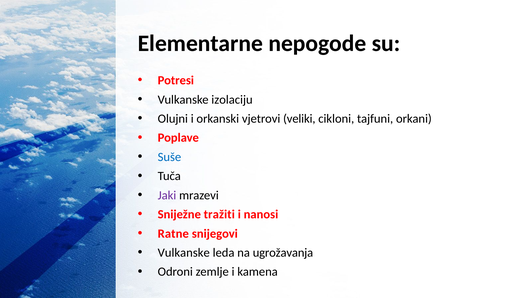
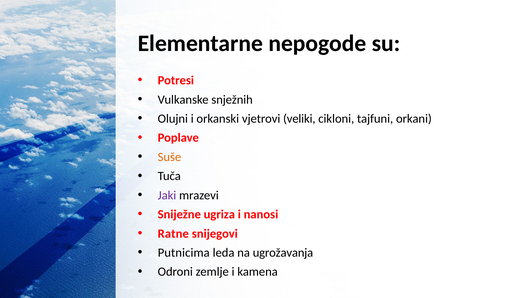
izolaciju: izolaciju -> snježnih (232, 100)
Suše colour: blue -> orange (169, 157)
tražiti: tražiti -> ugriza (219, 215)
Vulkanske: Vulkanske -> Putnicima (184, 253)
